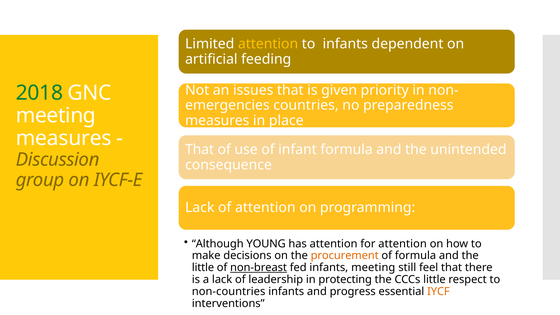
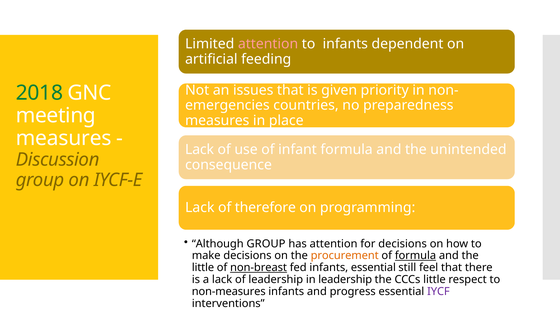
attention colour: yellow -> pink (268, 44)
That: That -> Lack (200, 150)
of attention: attention -> therefore (265, 208)
Although YOUNG: YOUNG -> GROUP (266, 244)
for attention: attention -> decisions (403, 244)
formula underline: none -> present (415, 256)
infants meeting: meeting -> essential (373, 268)
in protecting: protecting -> leadership (345, 280)
non-countries: non-countries -> non-measures (229, 292)
IYCF colour: orange -> purple (438, 292)
